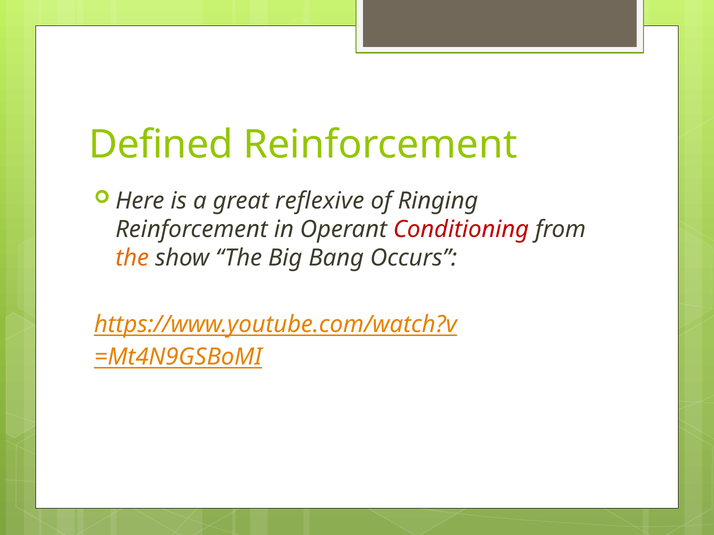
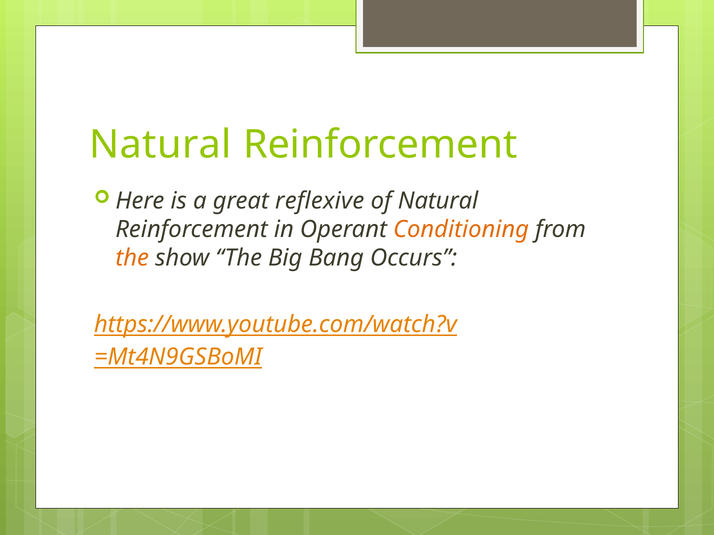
Defined: Defined -> Natural (160, 145)
of Ringing: Ringing -> Natural (438, 201)
Conditioning colour: red -> orange (461, 230)
